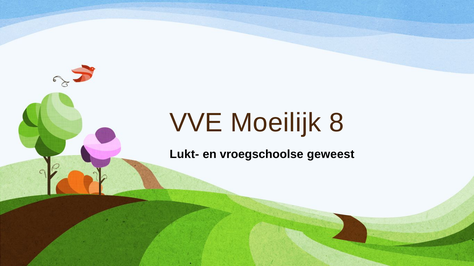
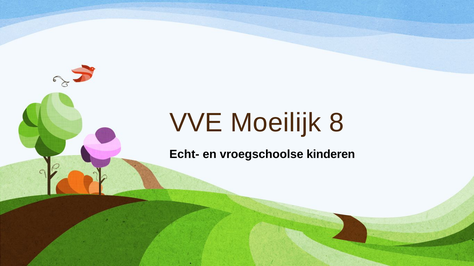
Lukt-: Lukt- -> Echt- (184, 155)
geweest: geweest -> kinderen (331, 155)
